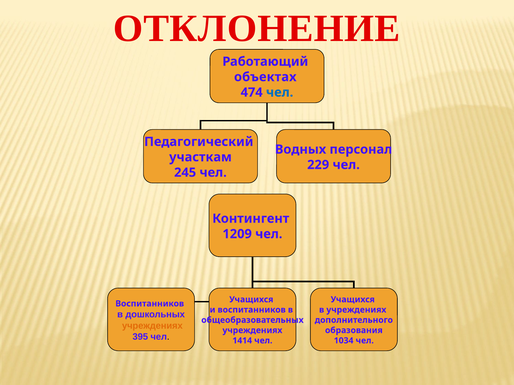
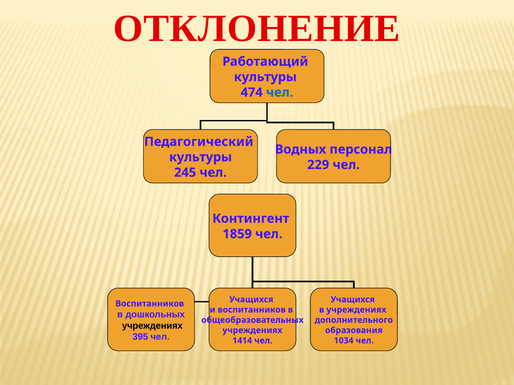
объектах: объектах -> культуры (265, 77)
участкам: участкам -> культуры (201, 157)
1209: 1209 -> 1859 (237, 234)
учреждениях colour: orange -> black (152, 326)
